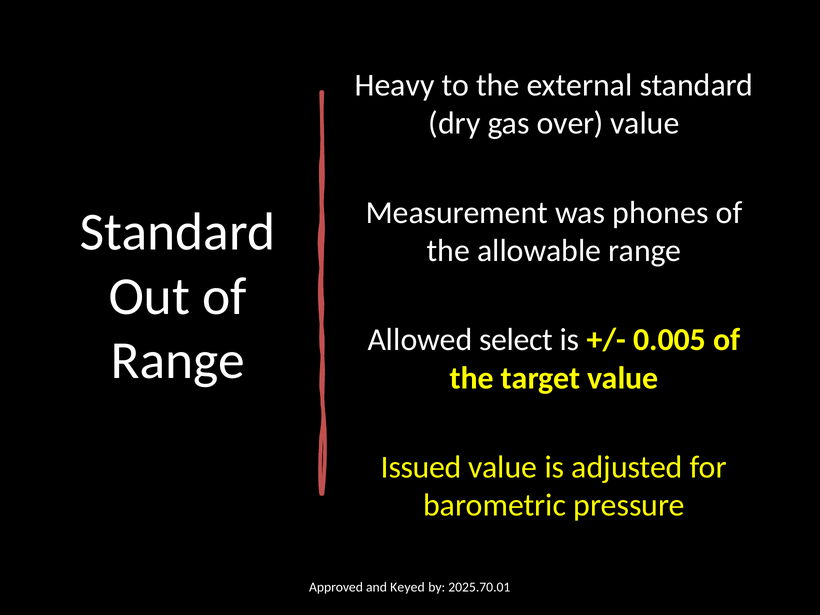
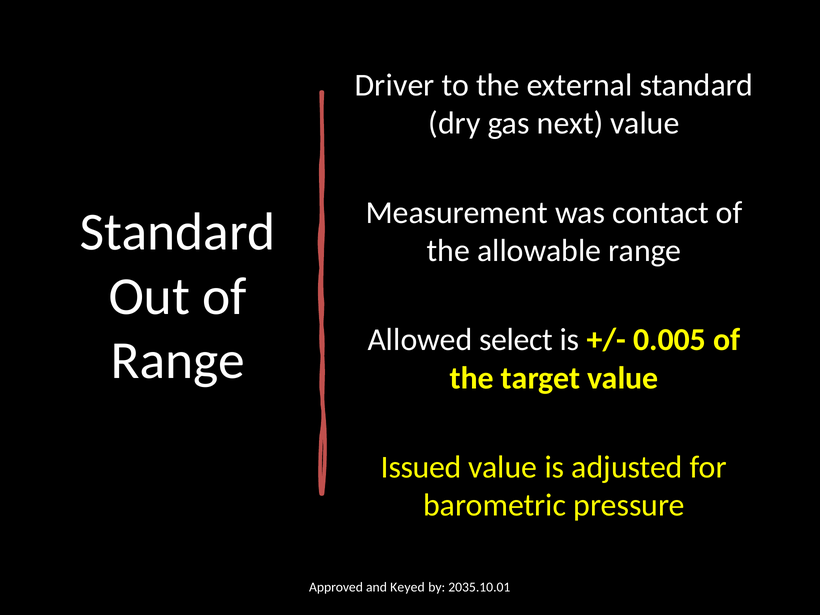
Heavy: Heavy -> Driver (395, 85)
over: over -> next (570, 123)
phones: phones -> contact (661, 212)
2025.70.01: 2025.70.01 -> 2035.10.01 (479, 587)
